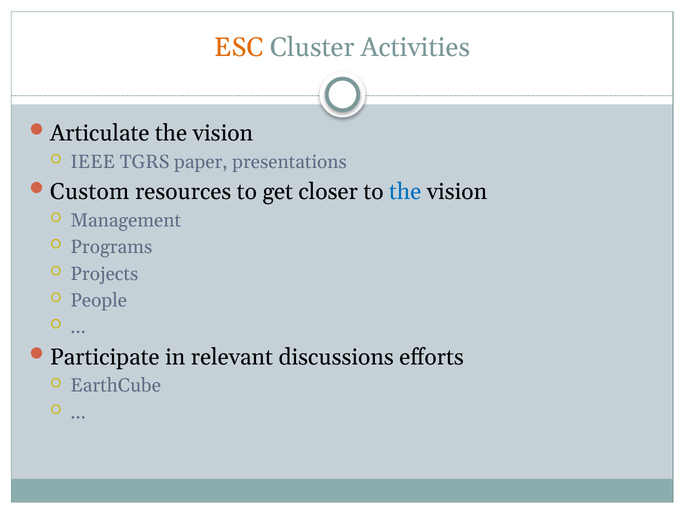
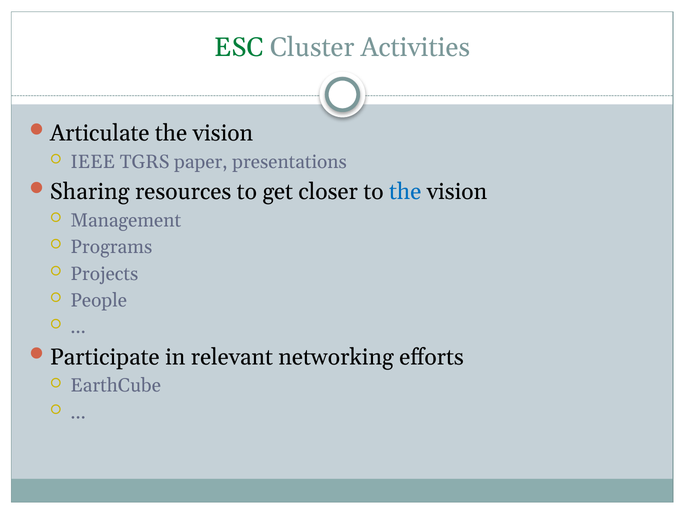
ESC colour: orange -> green (239, 47)
Custom: Custom -> Sharing (90, 192)
discussions: discussions -> networking (336, 357)
